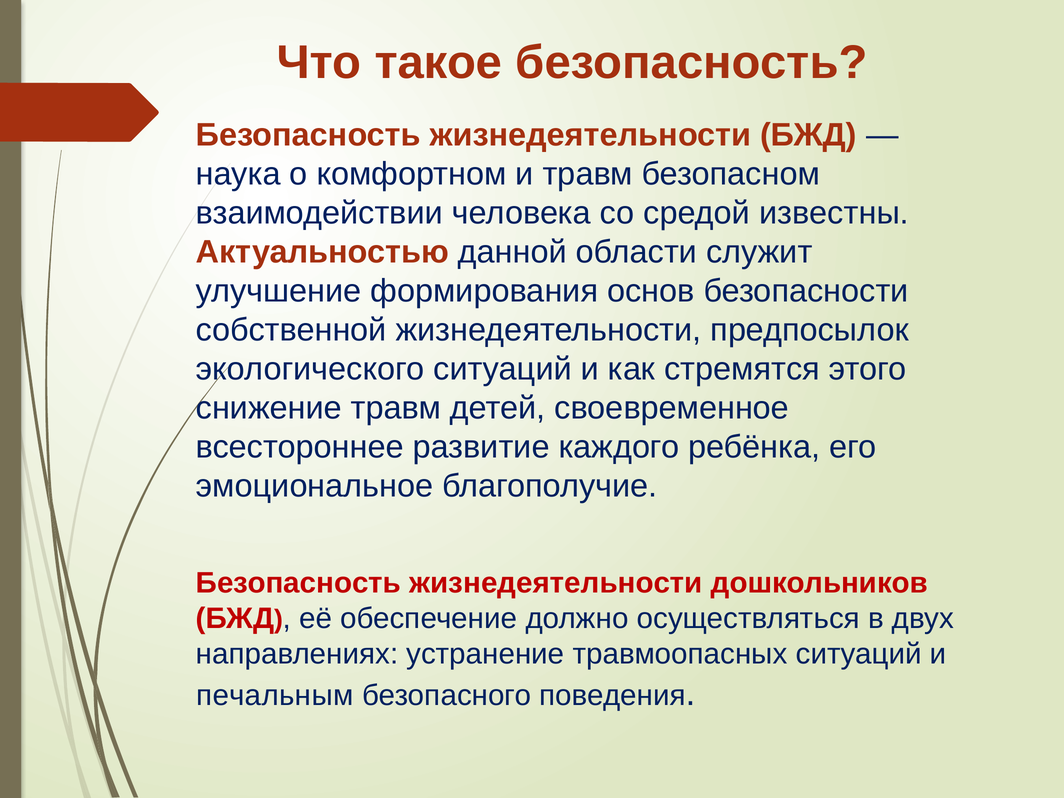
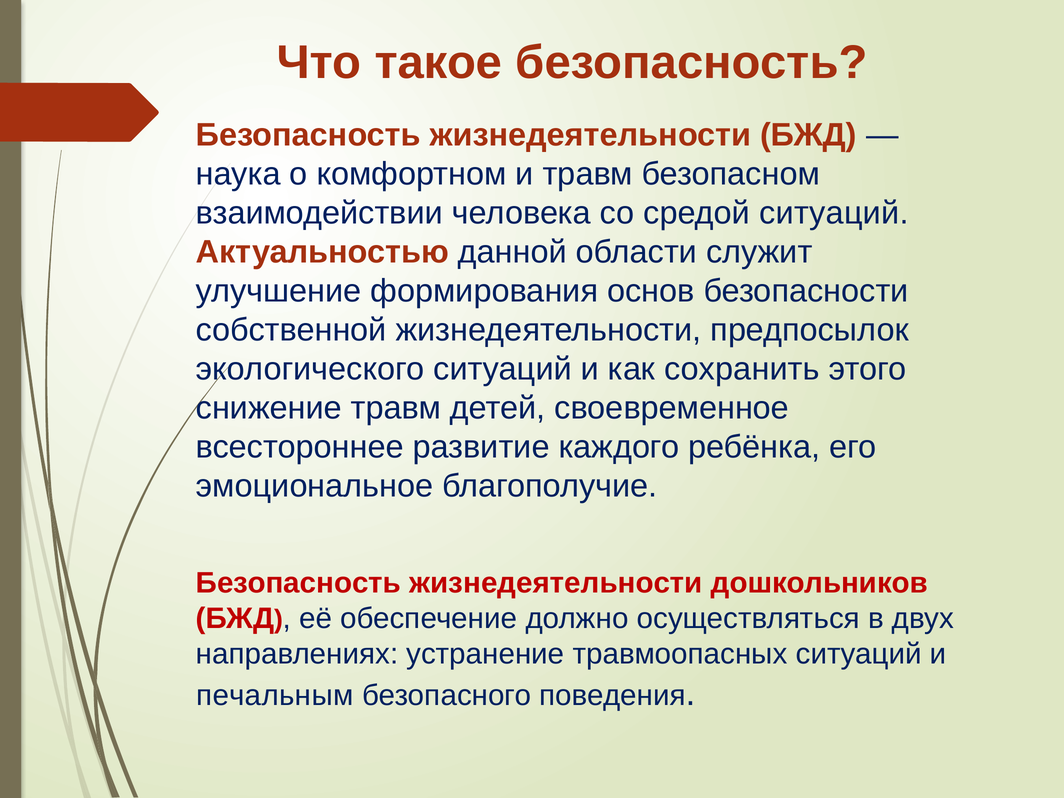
средой известны: известны -> ситуаций (834, 213)
стремятся: стремятся -> сохранить (742, 369)
